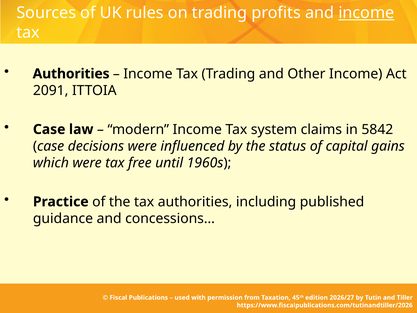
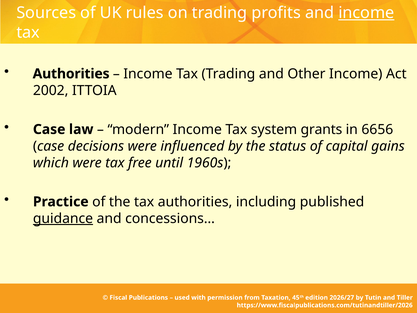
2091: 2091 -> 2002 (51, 90)
claims: claims -> grants (321, 129)
5842: 5842 -> 6656 (377, 129)
guidance underline: none -> present (63, 218)
